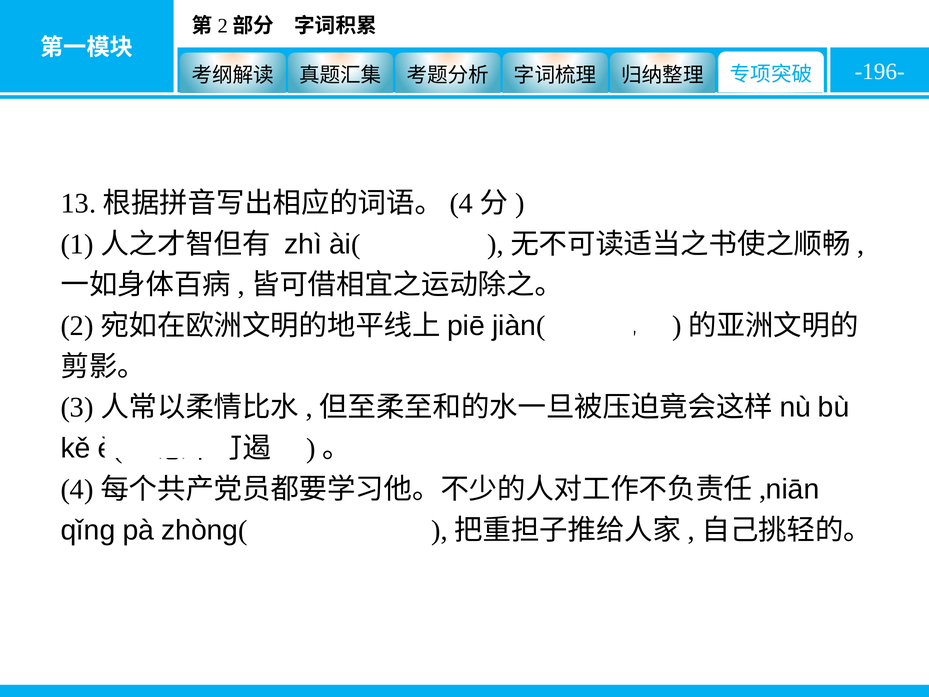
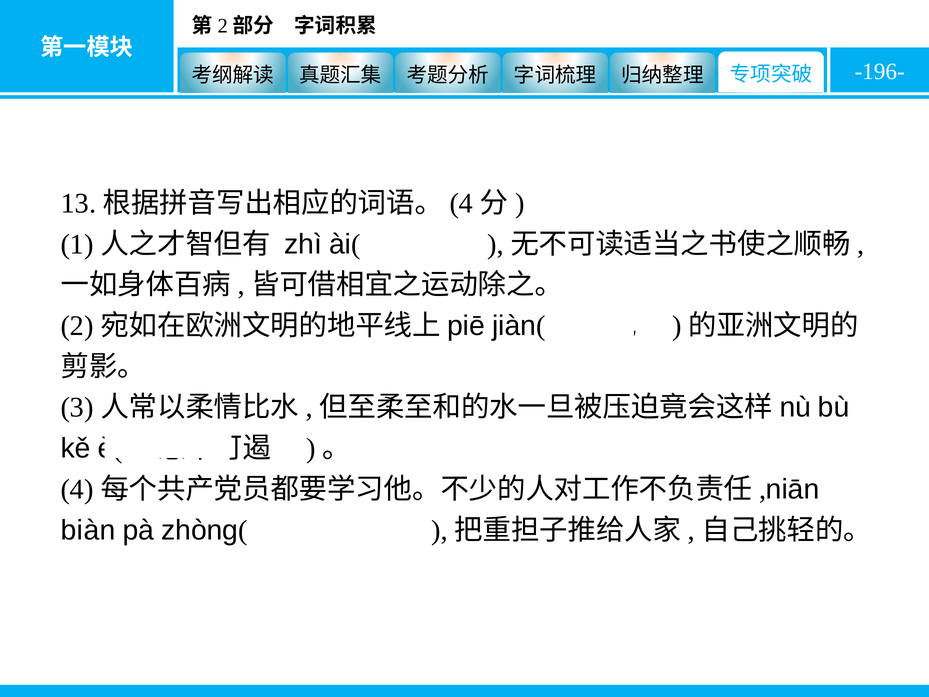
qǐng: qǐng -> biàn (88, 530)
